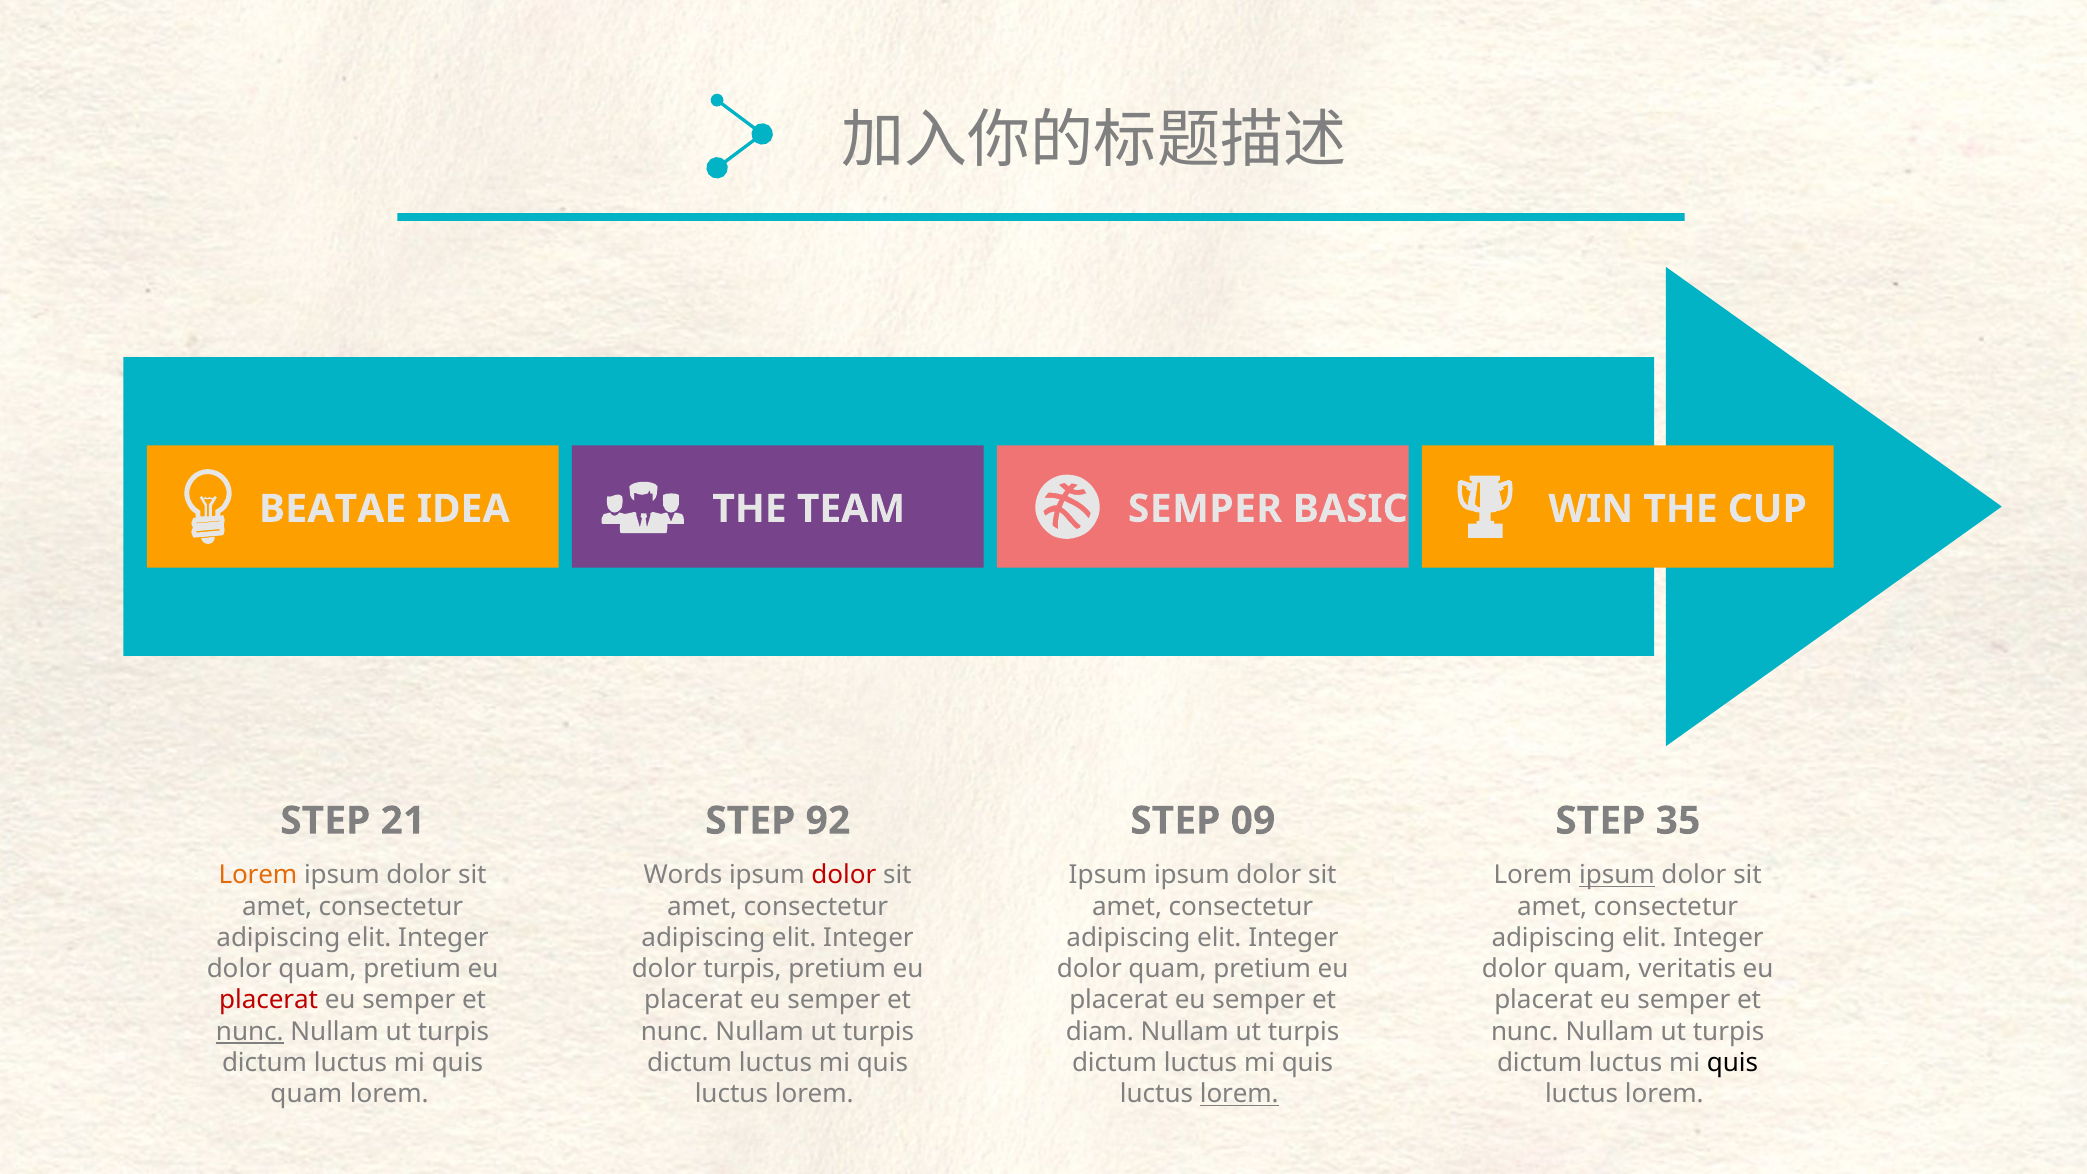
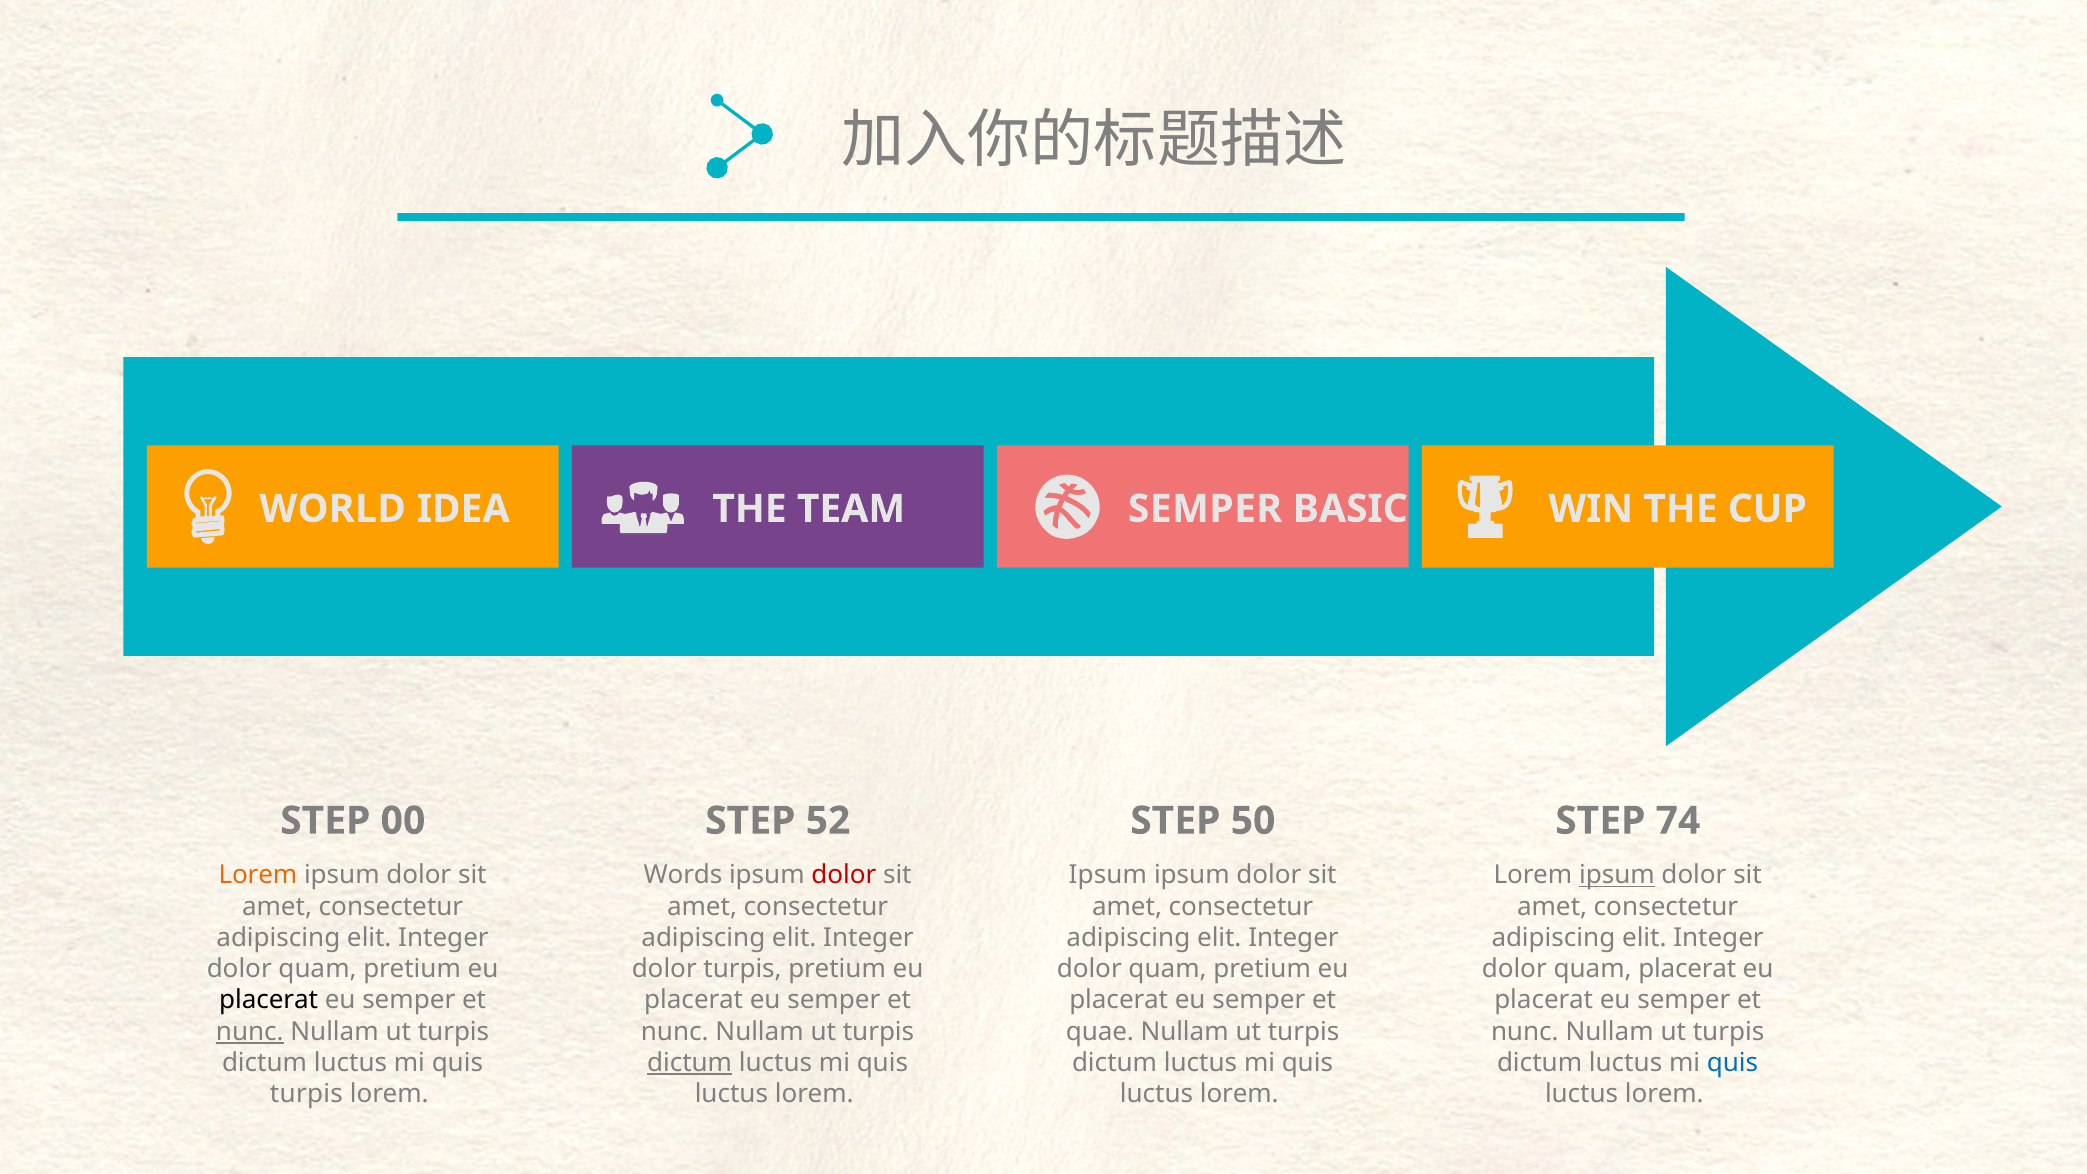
BEATAE: BEATAE -> WORLD (333, 509)
21: 21 -> 00 (403, 821)
92: 92 -> 52 (828, 821)
09: 09 -> 50 (1253, 821)
35: 35 -> 74 (1678, 821)
quam veritatis: veritatis -> placerat (1687, 969)
placerat colour: red -> black (269, 1001)
diam: diam -> quae (1100, 1032)
dictum underline: none -> present (690, 1063)
quis colour: black -> blue (1732, 1063)
quam: quam -> turpis (306, 1095)
lorem underline: present -> none (1239, 1095)
